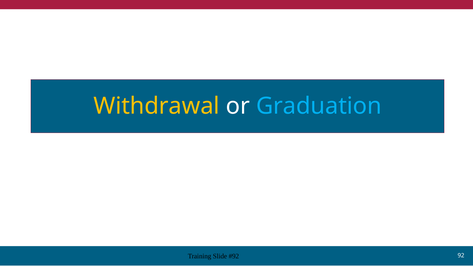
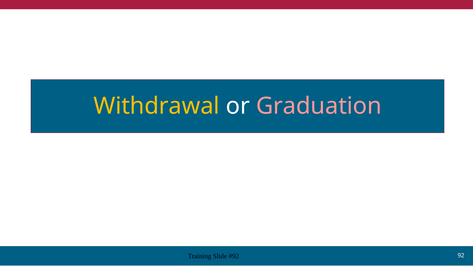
Graduation colour: light blue -> pink (319, 106)
